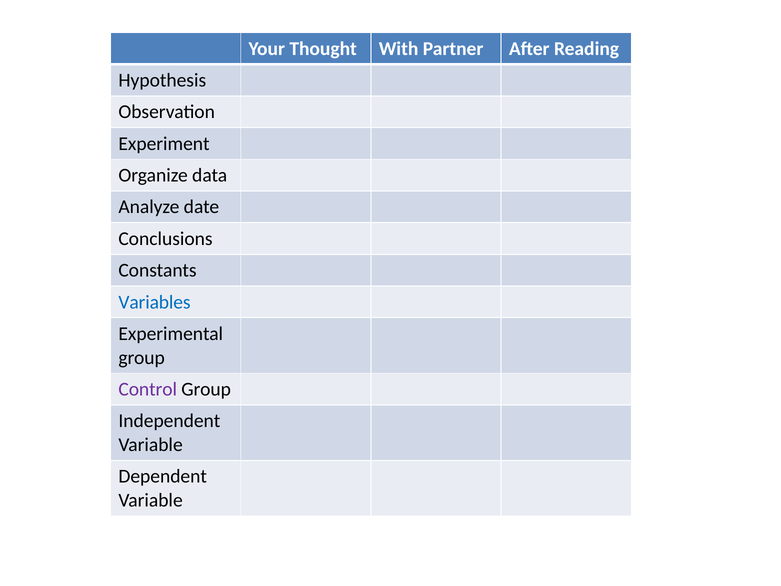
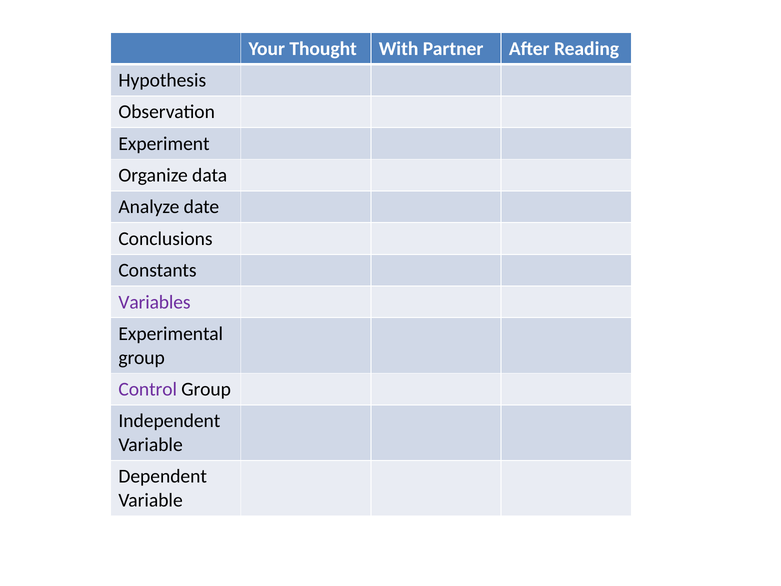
Variables colour: blue -> purple (154, 302)
